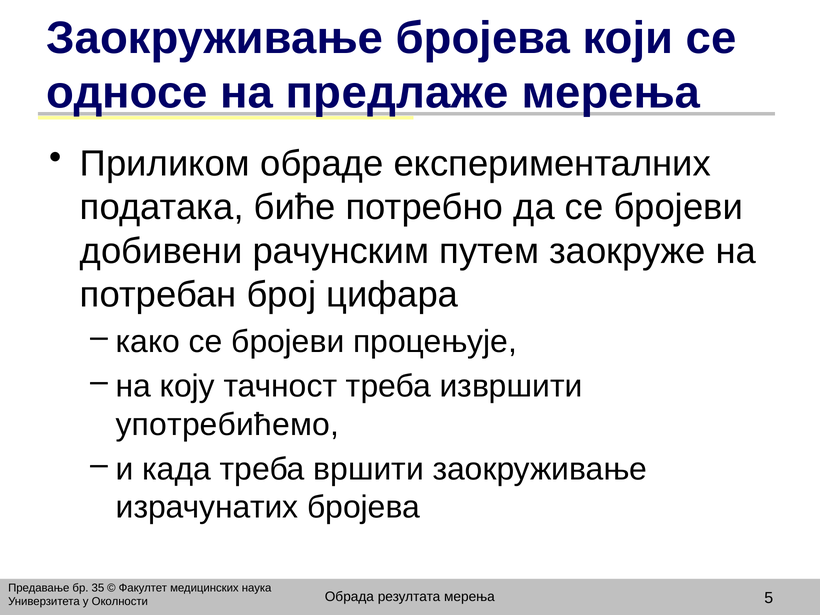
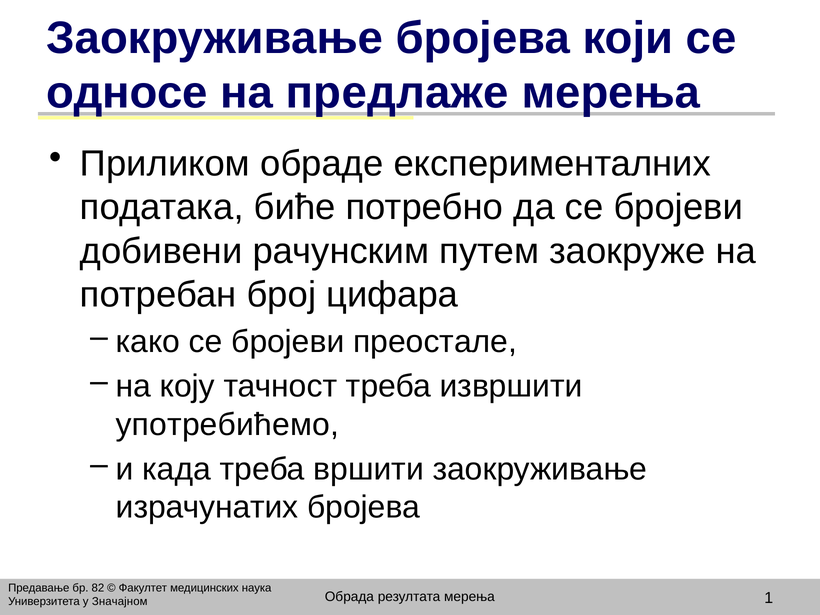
процењује: процењује -> преостале (435, 342)
35: 35 -> 82 (98, 588)
5: 5 -> 1 (769, 598)
Околности: Околности -> Значајном (120, 602)
